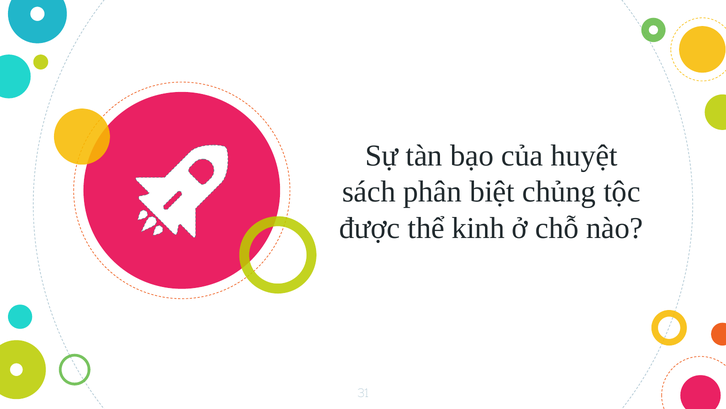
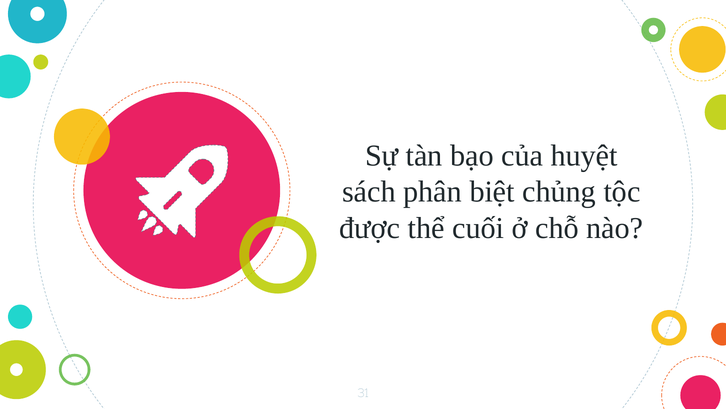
kinh: kinh -> cuối (478, 228)
